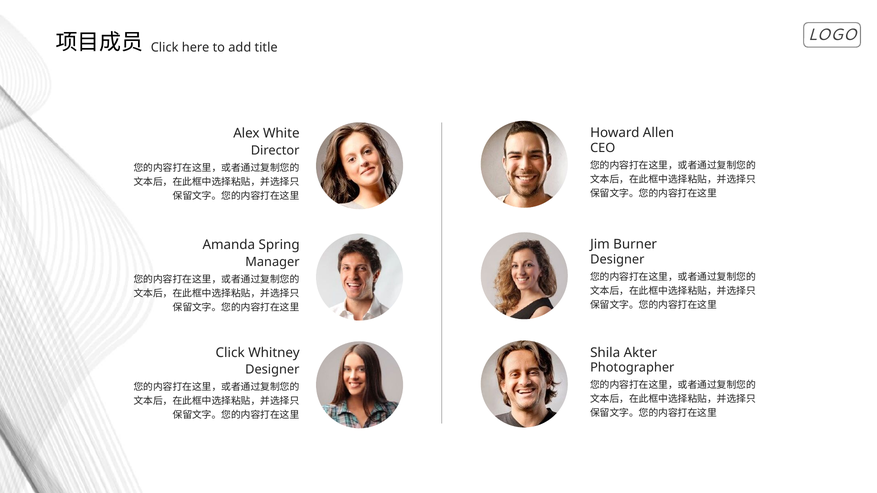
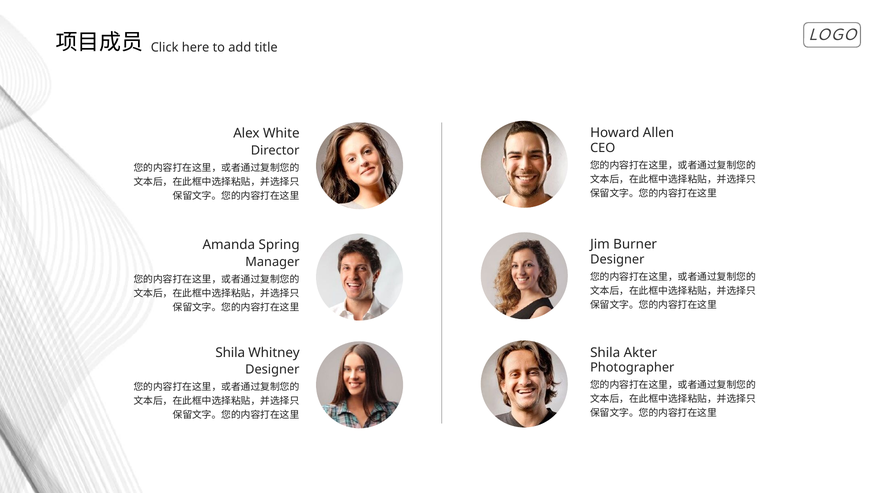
Click: Click -> Shila (230, 353)
